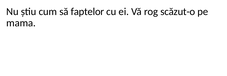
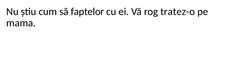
scăzut-o: scăzut-o -> tratez-o (178, 12)
